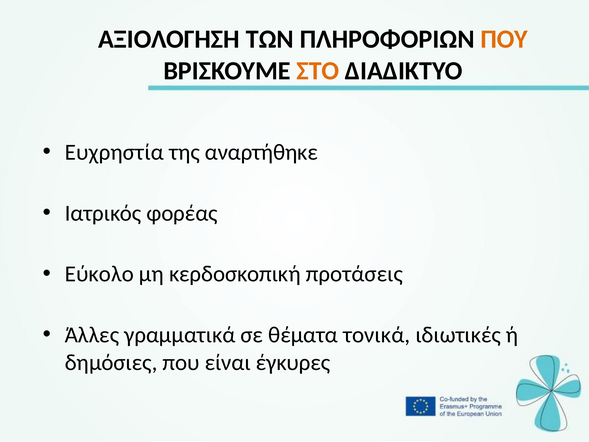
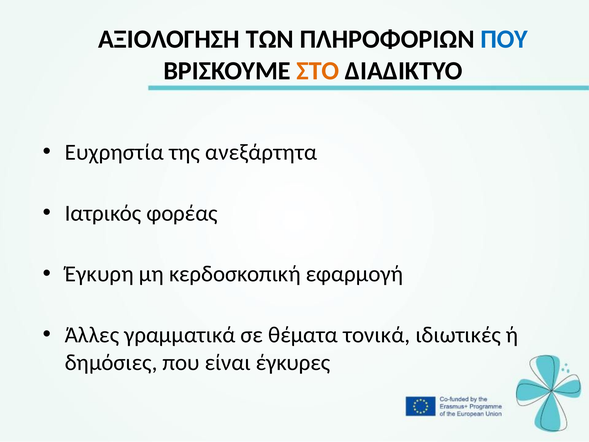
ΠΟΥ colour: orange -> blue (504, 39)
αναρτήθηκε: αναρτήθηκε -> ανεξάρτητα (261, 152)
Εύκολο: Εύκολο -> Έγκυρη (99, 274)
προτάσεις: προτάσεις -> εφαρμογή (354, 274)
